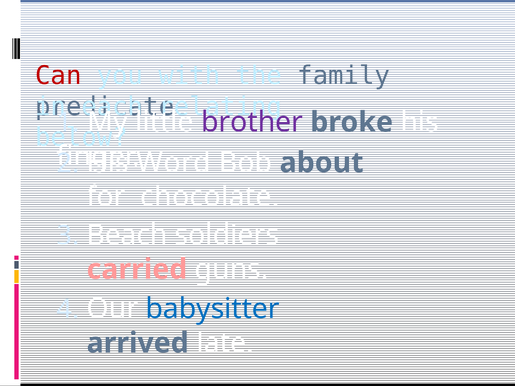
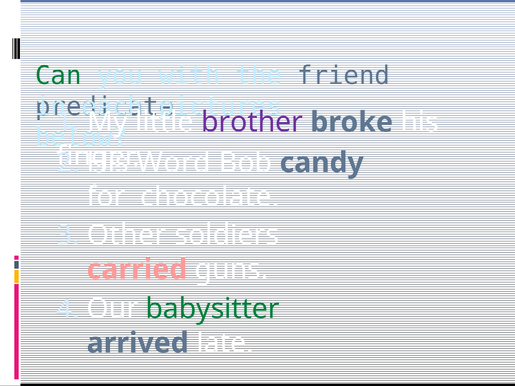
Can colour: red -> green (58, 76)
family: family -> friend (344, 76)
relating: relating -> pictures (220, 107)
about: about -> candy (322, 163)
Beach: Beach -> Other (127, 235)
babysitter colour: blue -> green (213, 309)
